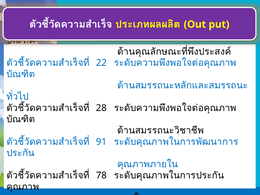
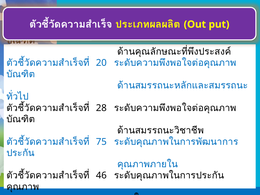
22: 22 -> 20 (101, 63)
91: 91 -> 75 (101, 142)
78: 78 -> 46 (101, 175)
